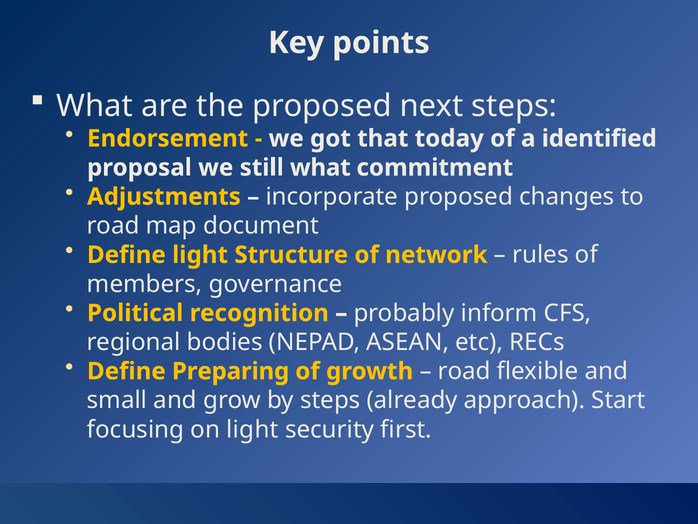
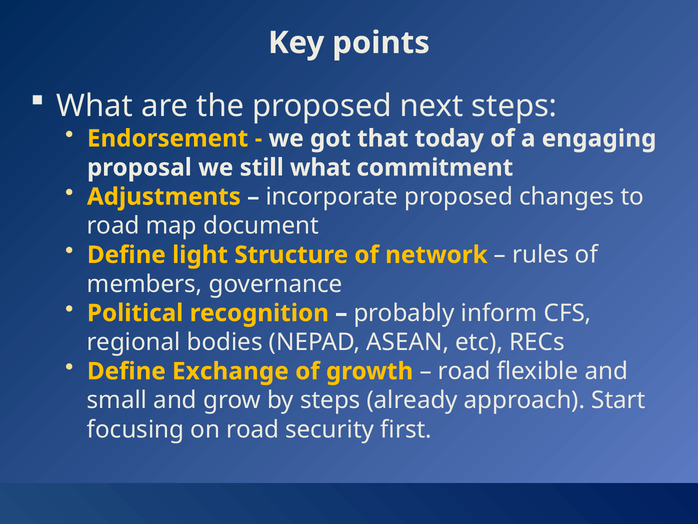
identified: identified -> engaging (599, 138)
Preparing: Preparing -> Exchange (230, 371)
on light: light -> road (253, 429)
